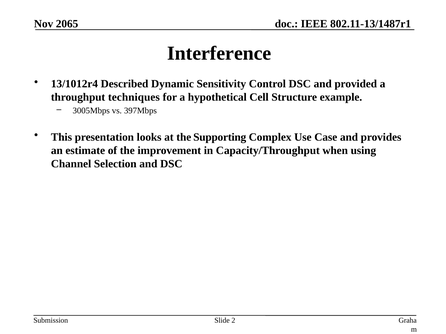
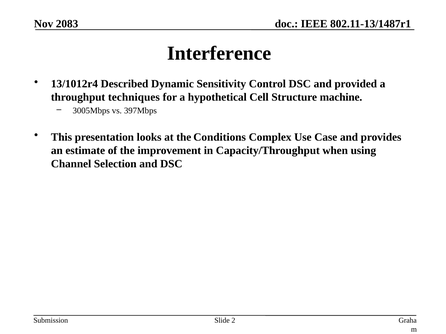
2065: 2065 -> 2083 (67, 24)
example: example -> machine (341, 97)
Supporting: Supporting -> Conditions (220, 137)
